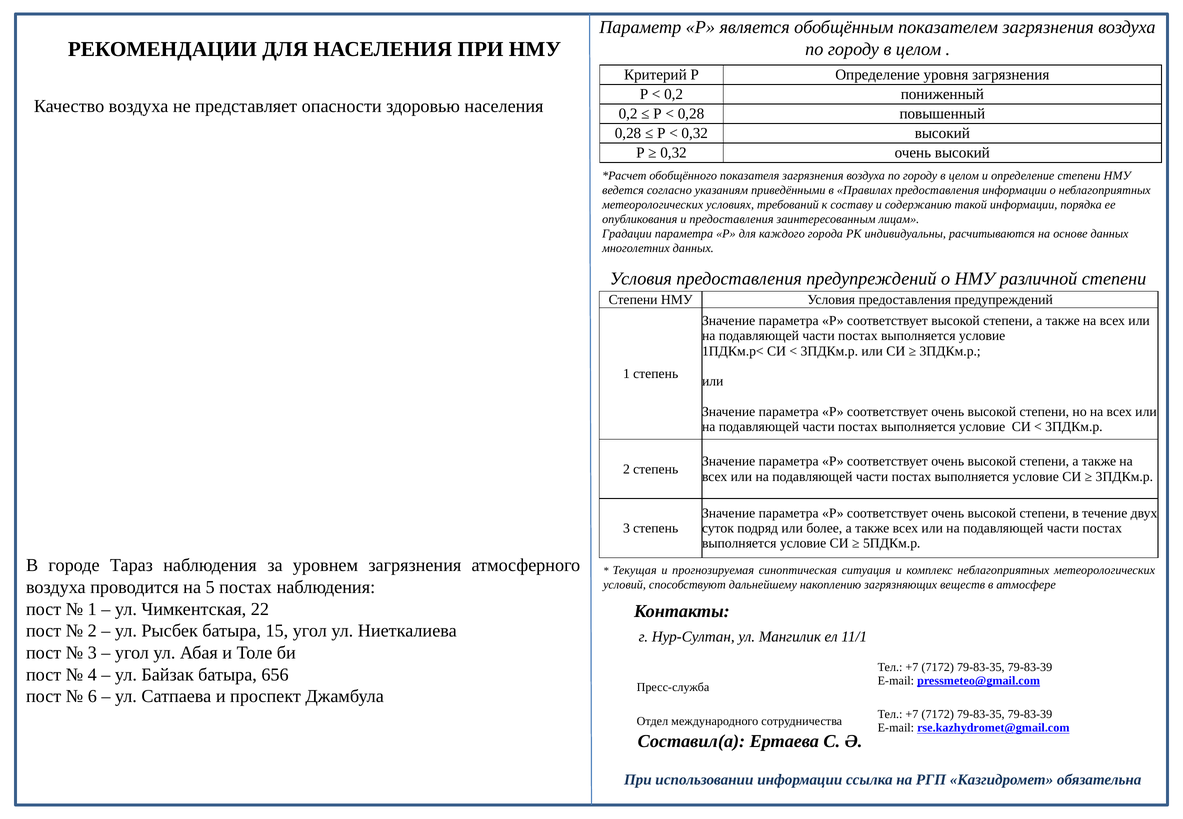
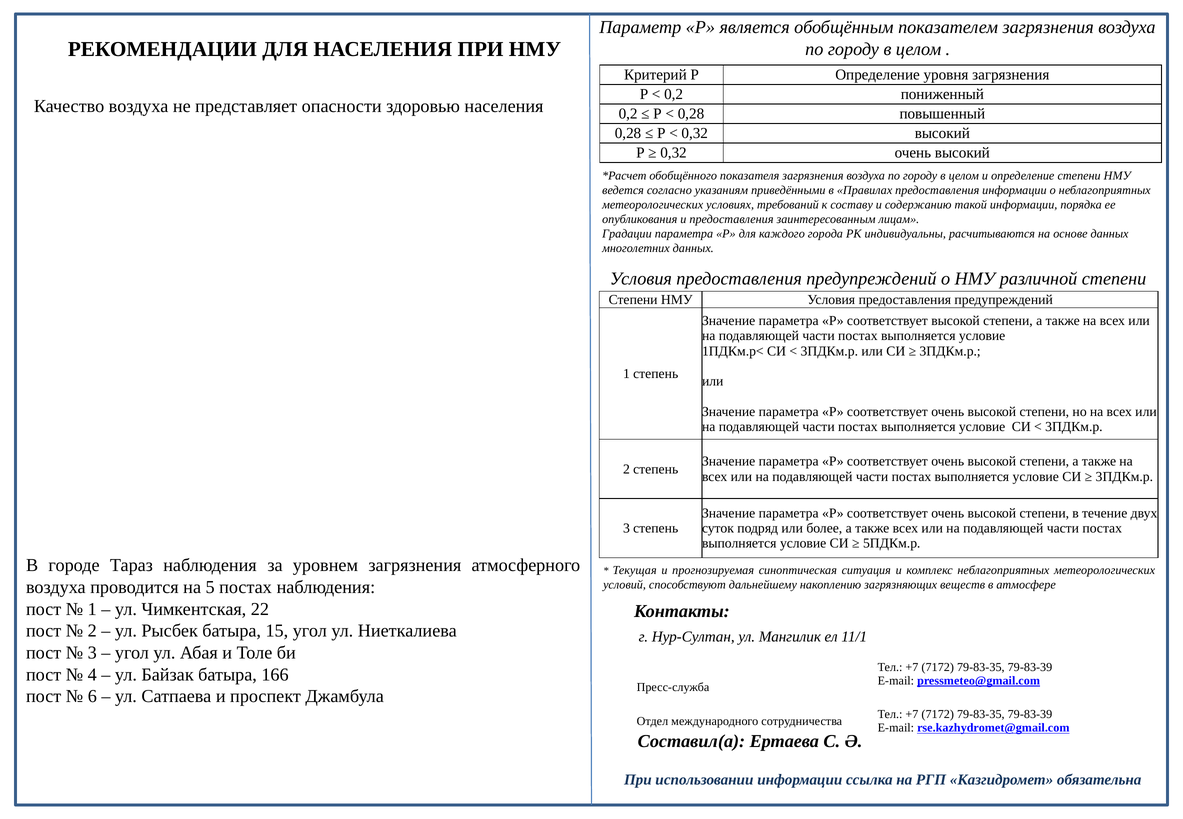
656: 656 -> 166 (275, 675)
